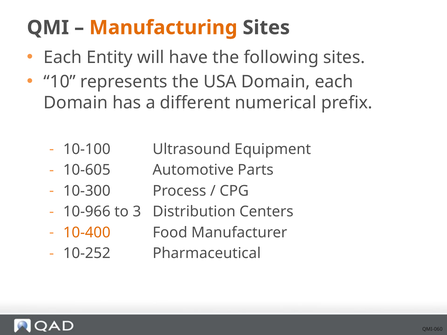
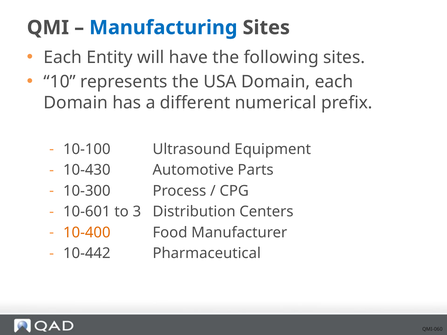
Manufacturing colour: orange -> blue (163, 28)
10-605: 10-605 -> 10-430 (87, 170)
10-966: 10-966 -> 10-601 (87, 212)
10-252: 10-252 -> 10-442 (87, 254)
